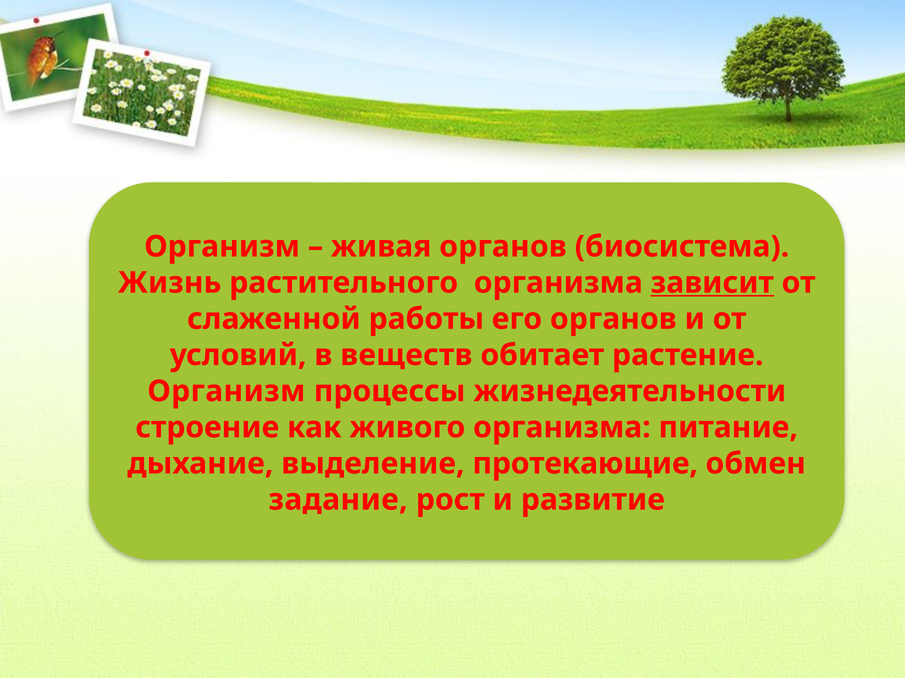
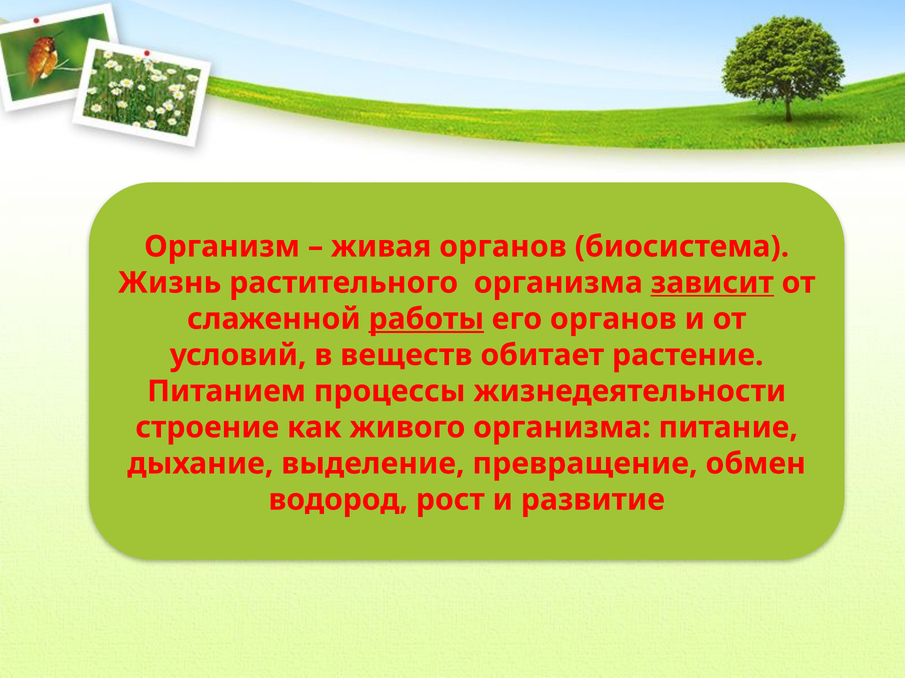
работы underline: none -> present (426, 319)
Организм: Организм -> Питанием (227, 392)
протекающие: протекающие -> превращение (585, 464)
задание: задание -> водород (338, 500)
